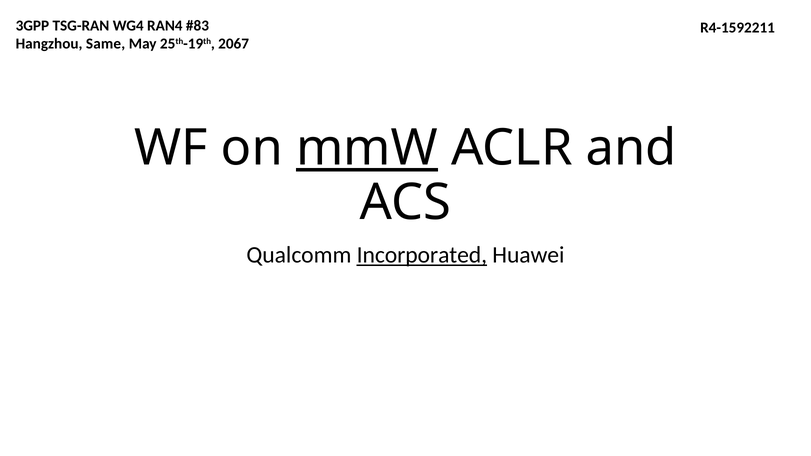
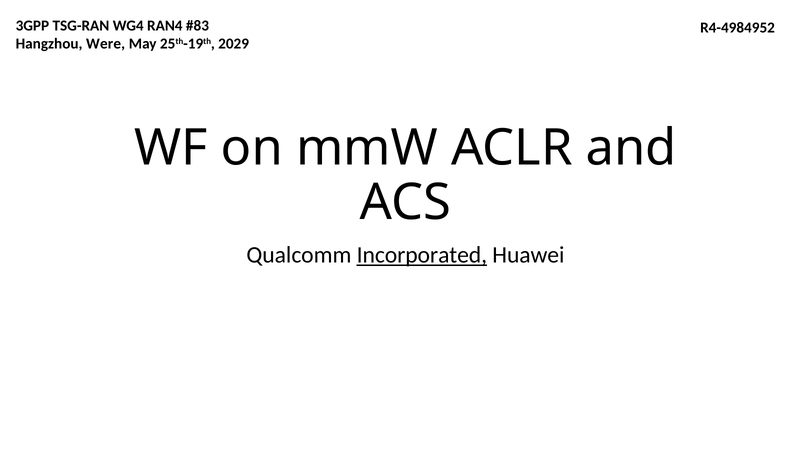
R4-1592211: R4-1592211 -> R4-4984952 (738, 28)
Same: Same -> Were (106, 44)
2067: 2067 -> 2029 (234, 44)
mmW underline: present -> none (367, 148)
